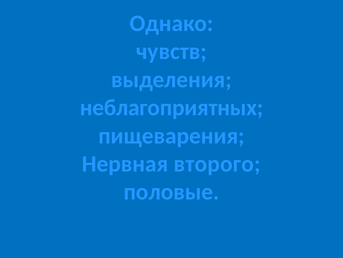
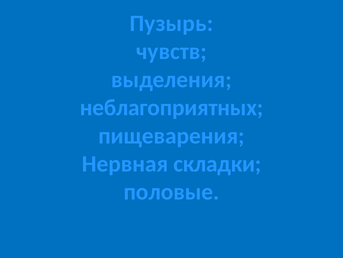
Однако: Однако -> Пузырь (171, 23)
второго: второго -> складки (217, 163)
